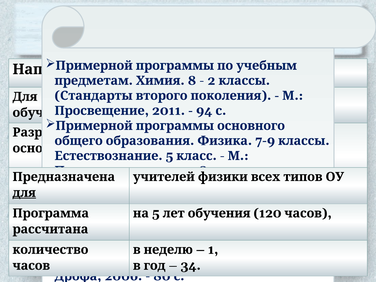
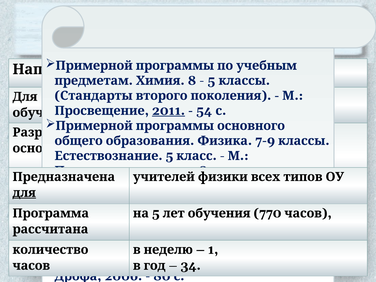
2: 2 -> 5 (211, 81)
2011 underline: none -> present (168, 111)
94: 94 -> 54 (204, 111)
120: 120 -> 770 (268, 213)
